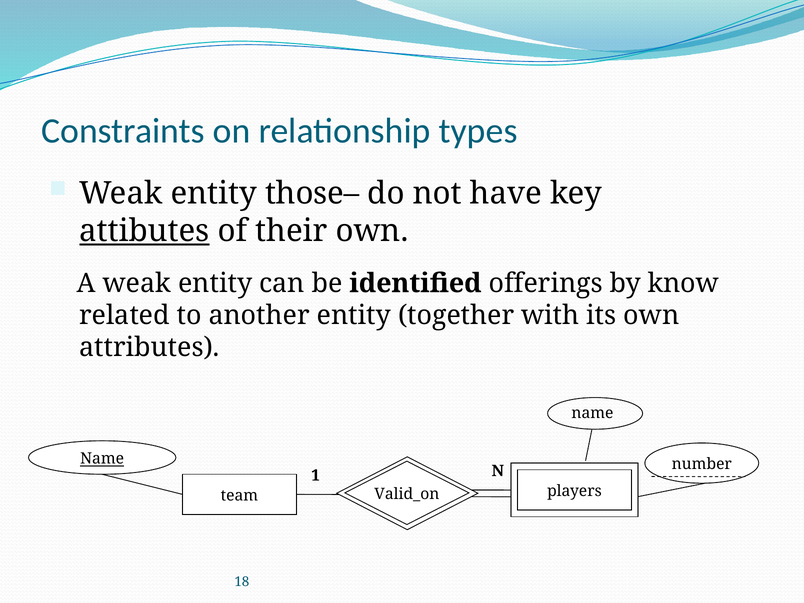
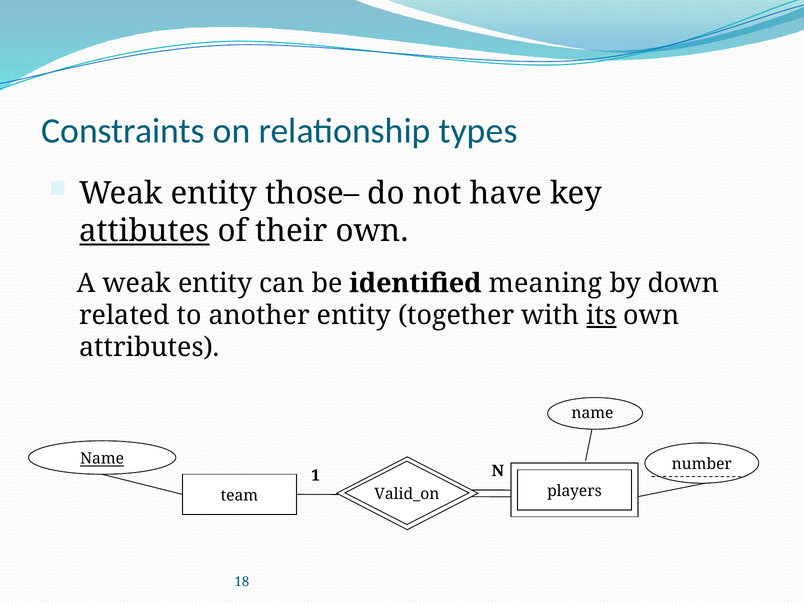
offerings: offerings -> meaning (546, 283)
know: know -> down (683, 283)
its underline: none -> present (601, 315)
